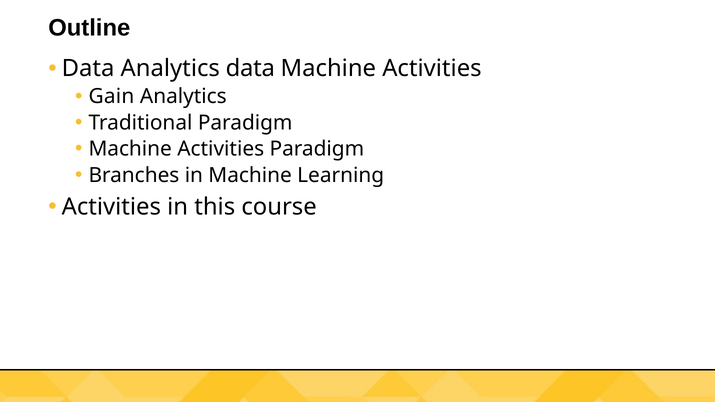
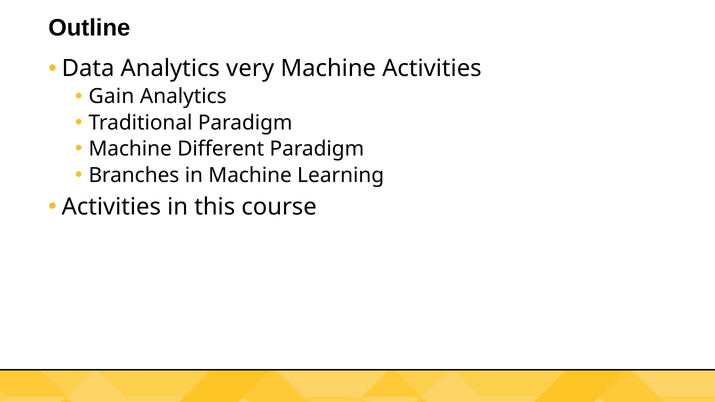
Analytics data: data -> very (250, 69)
Activities: Activities -> Different (221, 149)
